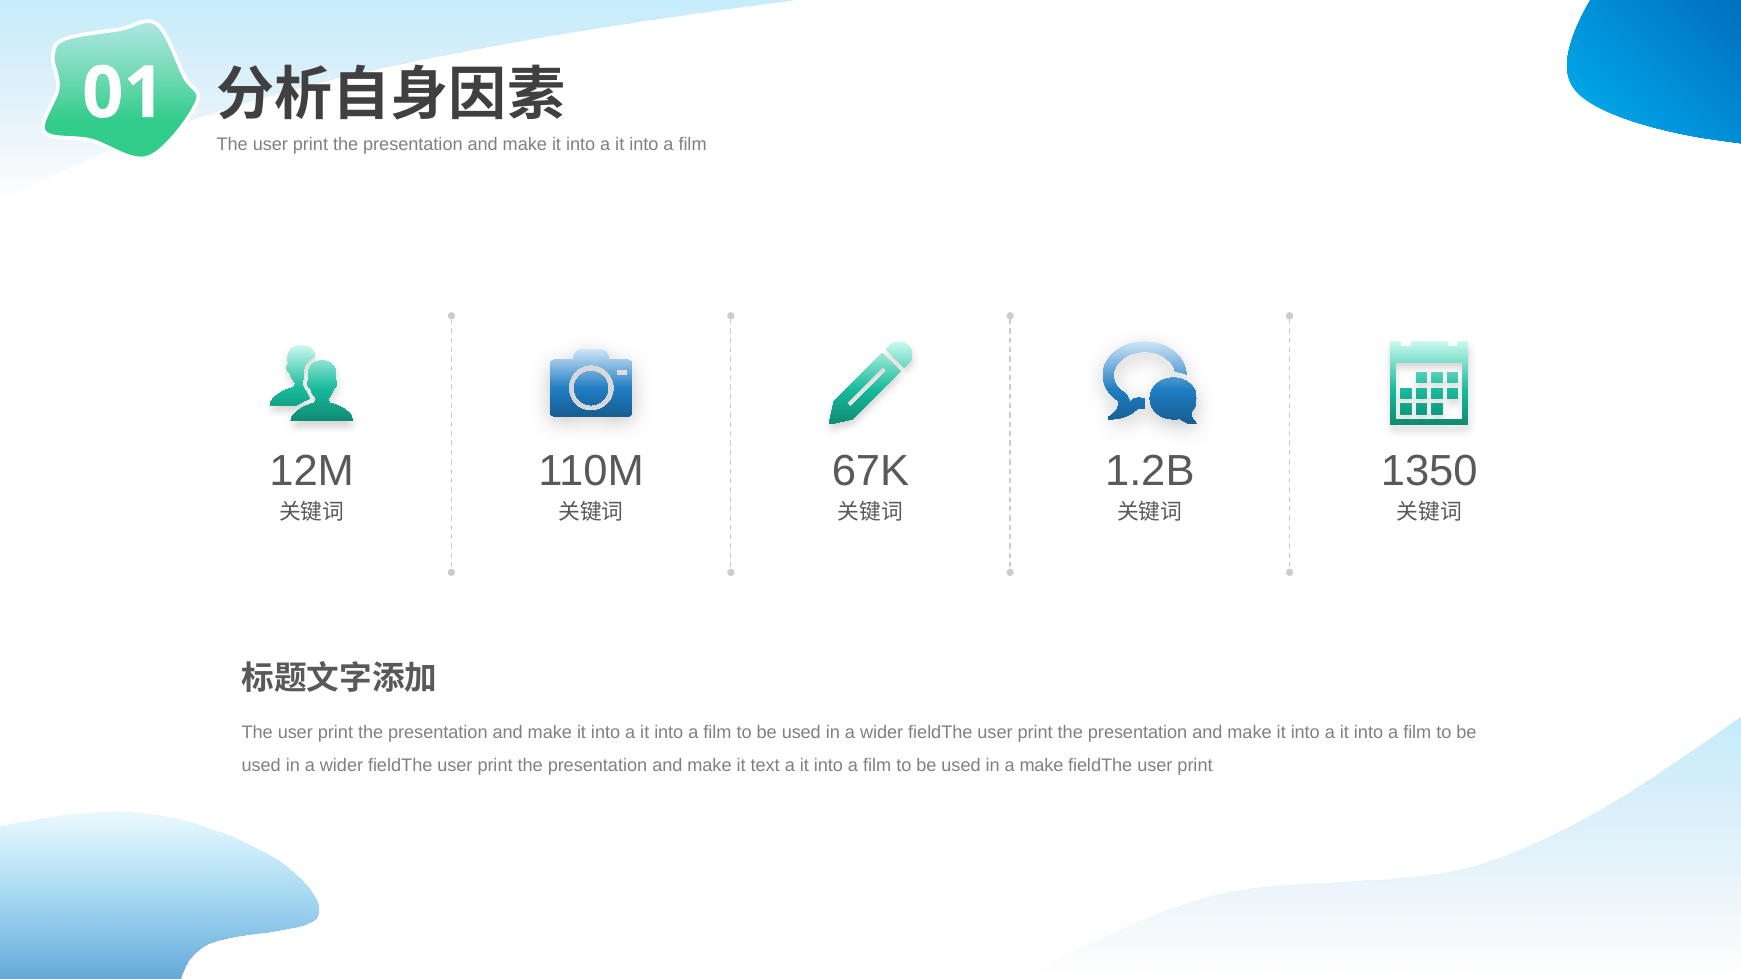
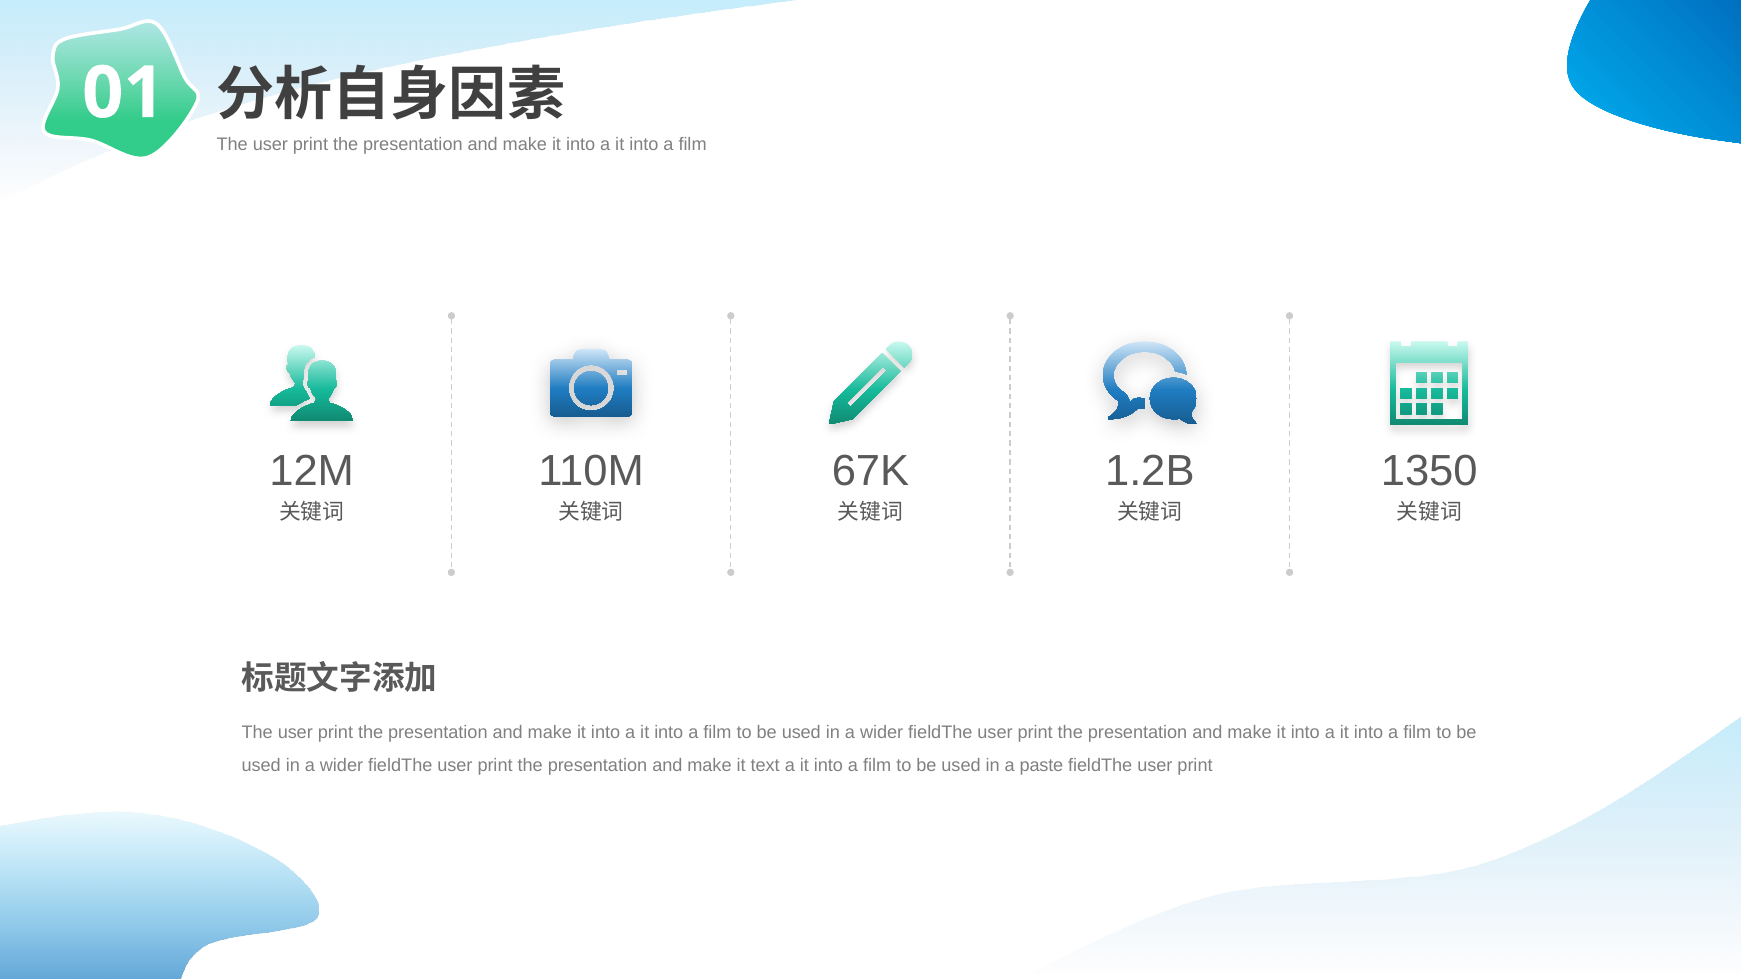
a make: make -> paste (1041, 765)
